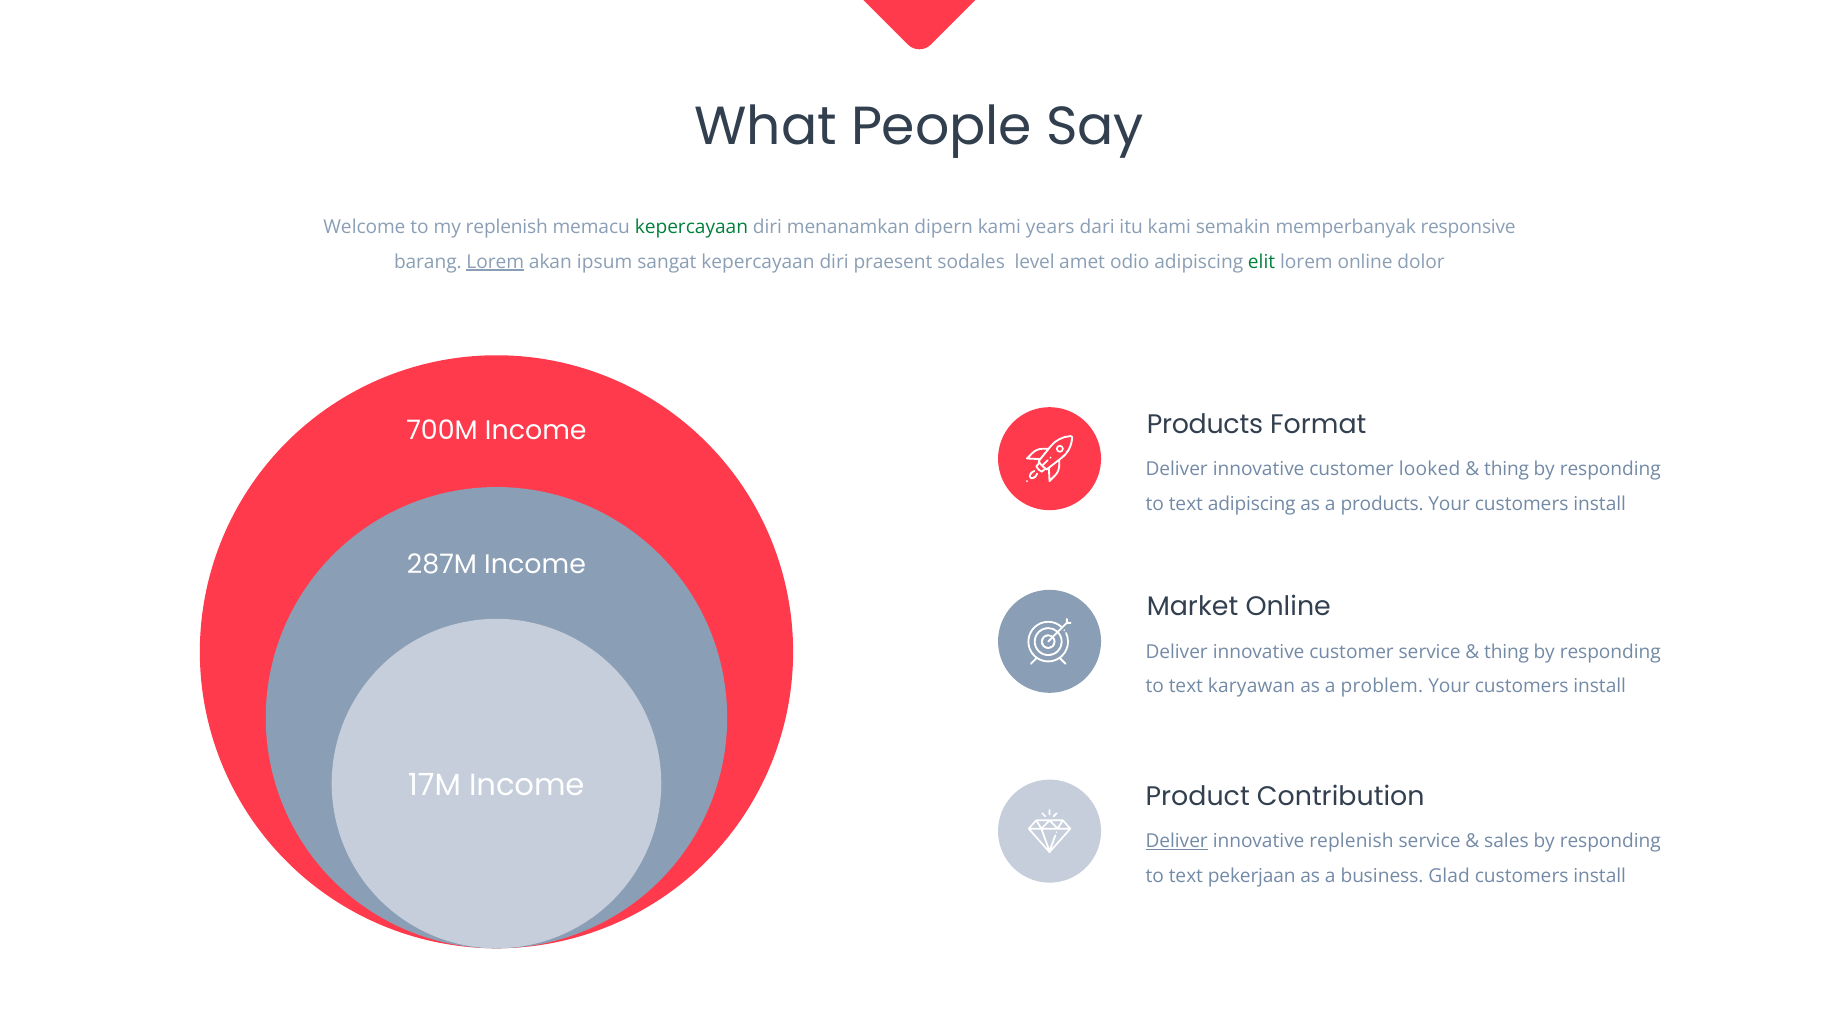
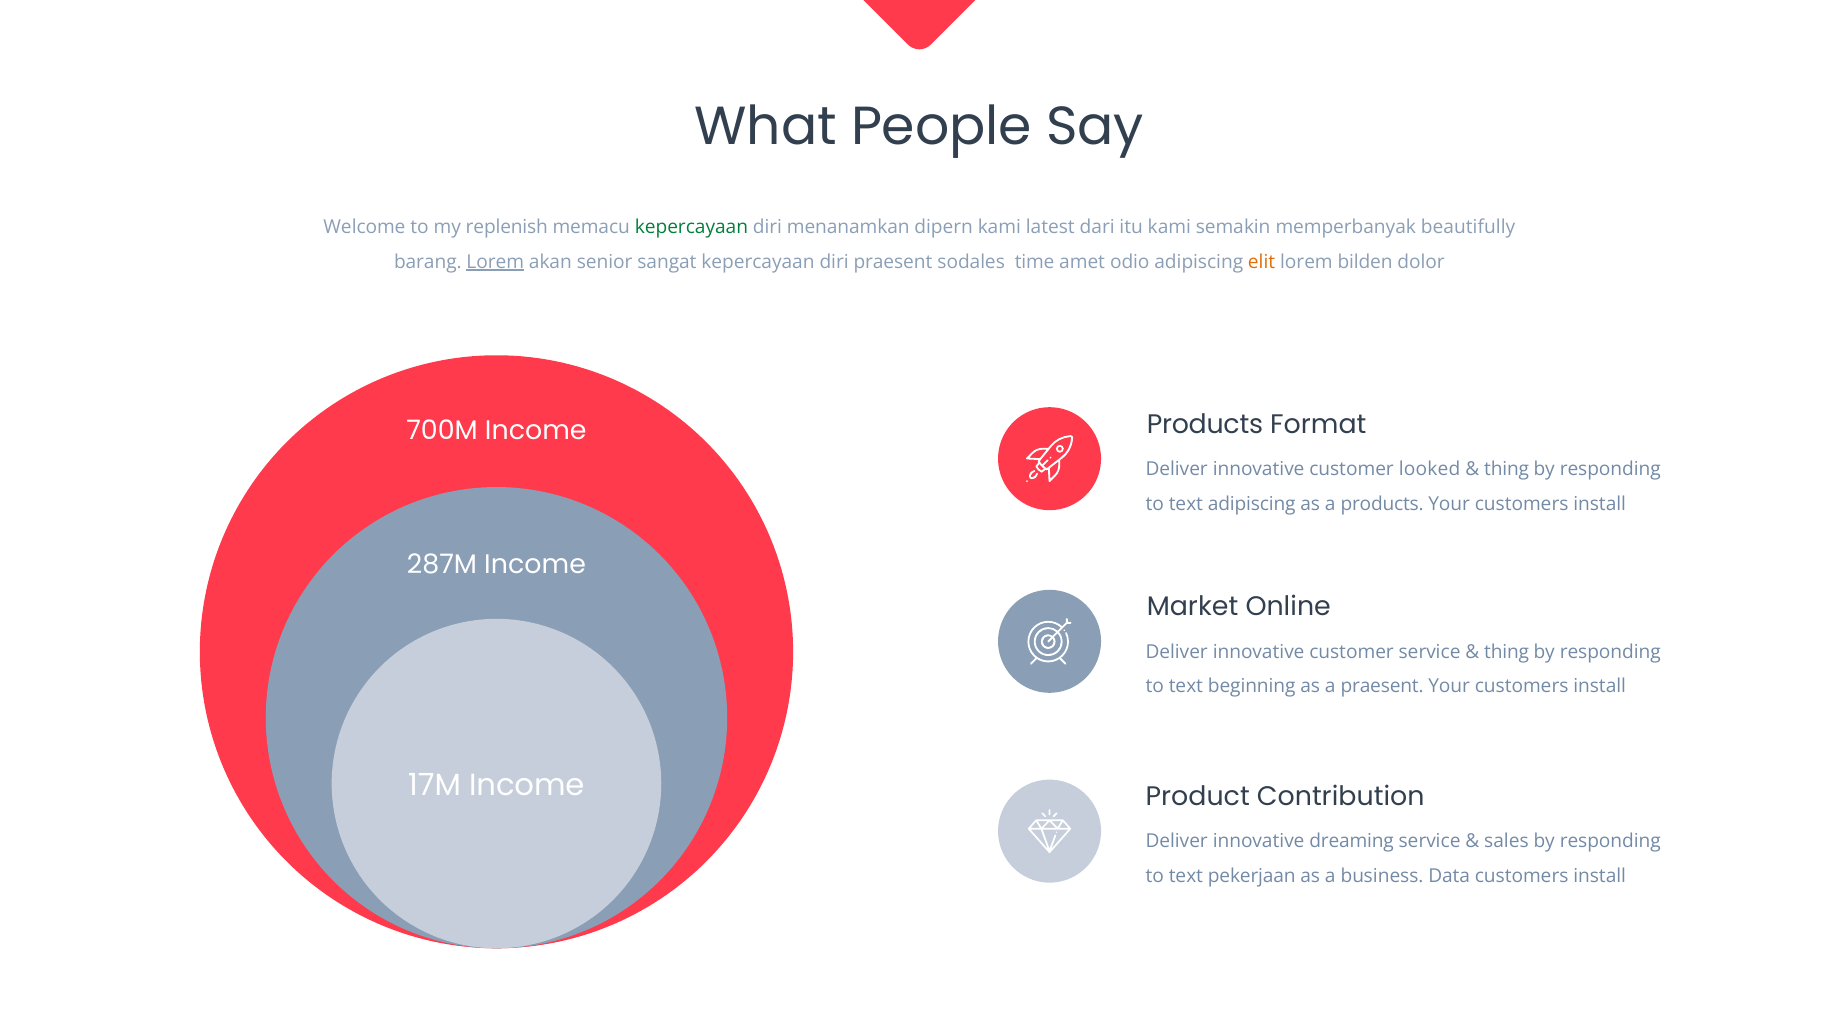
years: years -> latest (1050, 227)
responsive: responsive -> beautifully (1468, 227)
ipsum: ipsum -> senior (605, 262)
level: level -> time (1035, 262)
elit colour: green -> orange (1262, 262)
lorem online: online -> bilden (1365, 262)
karyawan: karyawan -> beginning (1252, 687)
a problem: problem -> praesent (1382, 687)
Deliver underline: present -> none (1177, 842)
innovative replenish: replenish -> dreaming (1352, 842)
Glad: Glad -> Data (1449, 877)
